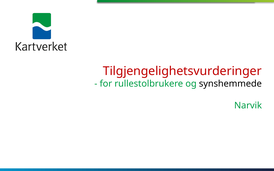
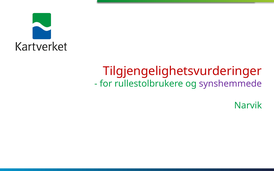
synshemmede colour: black -> purple (230, 84)
